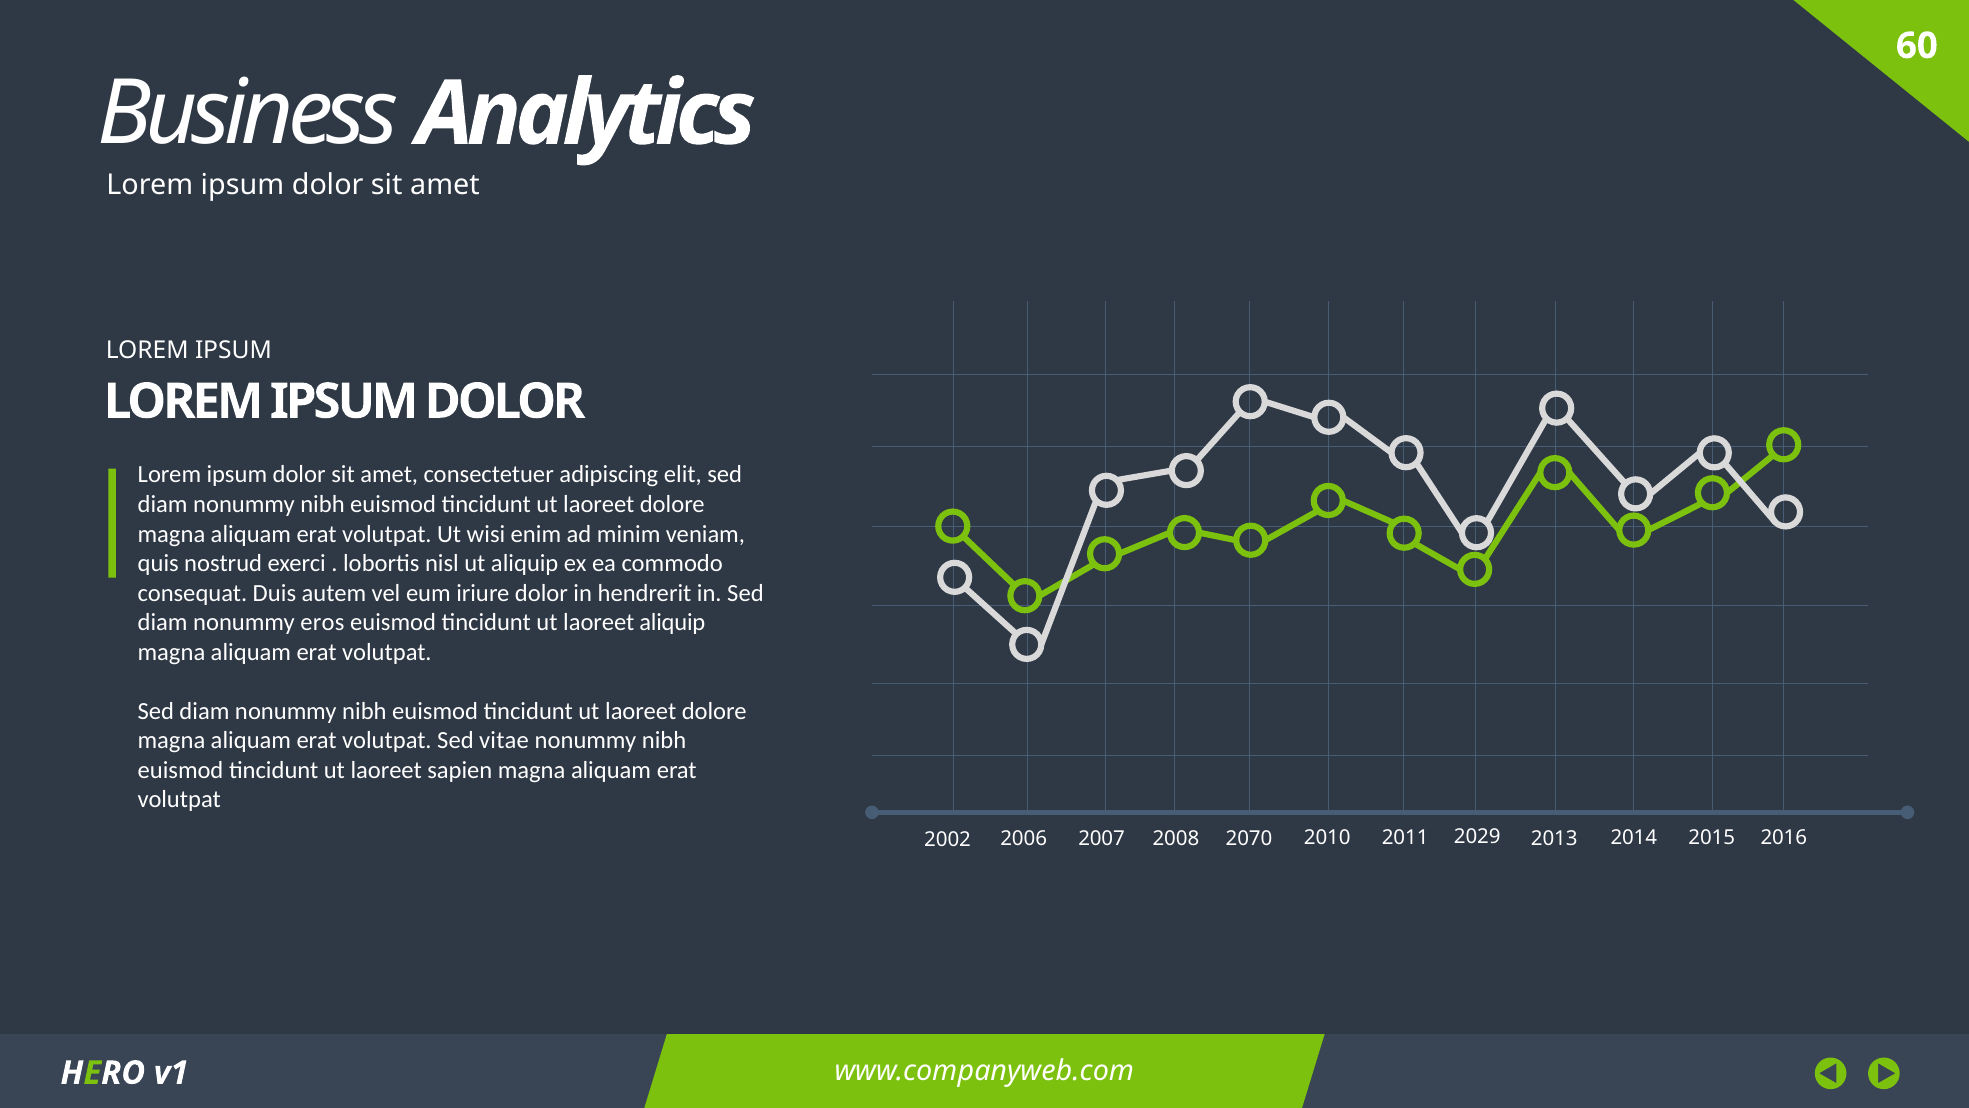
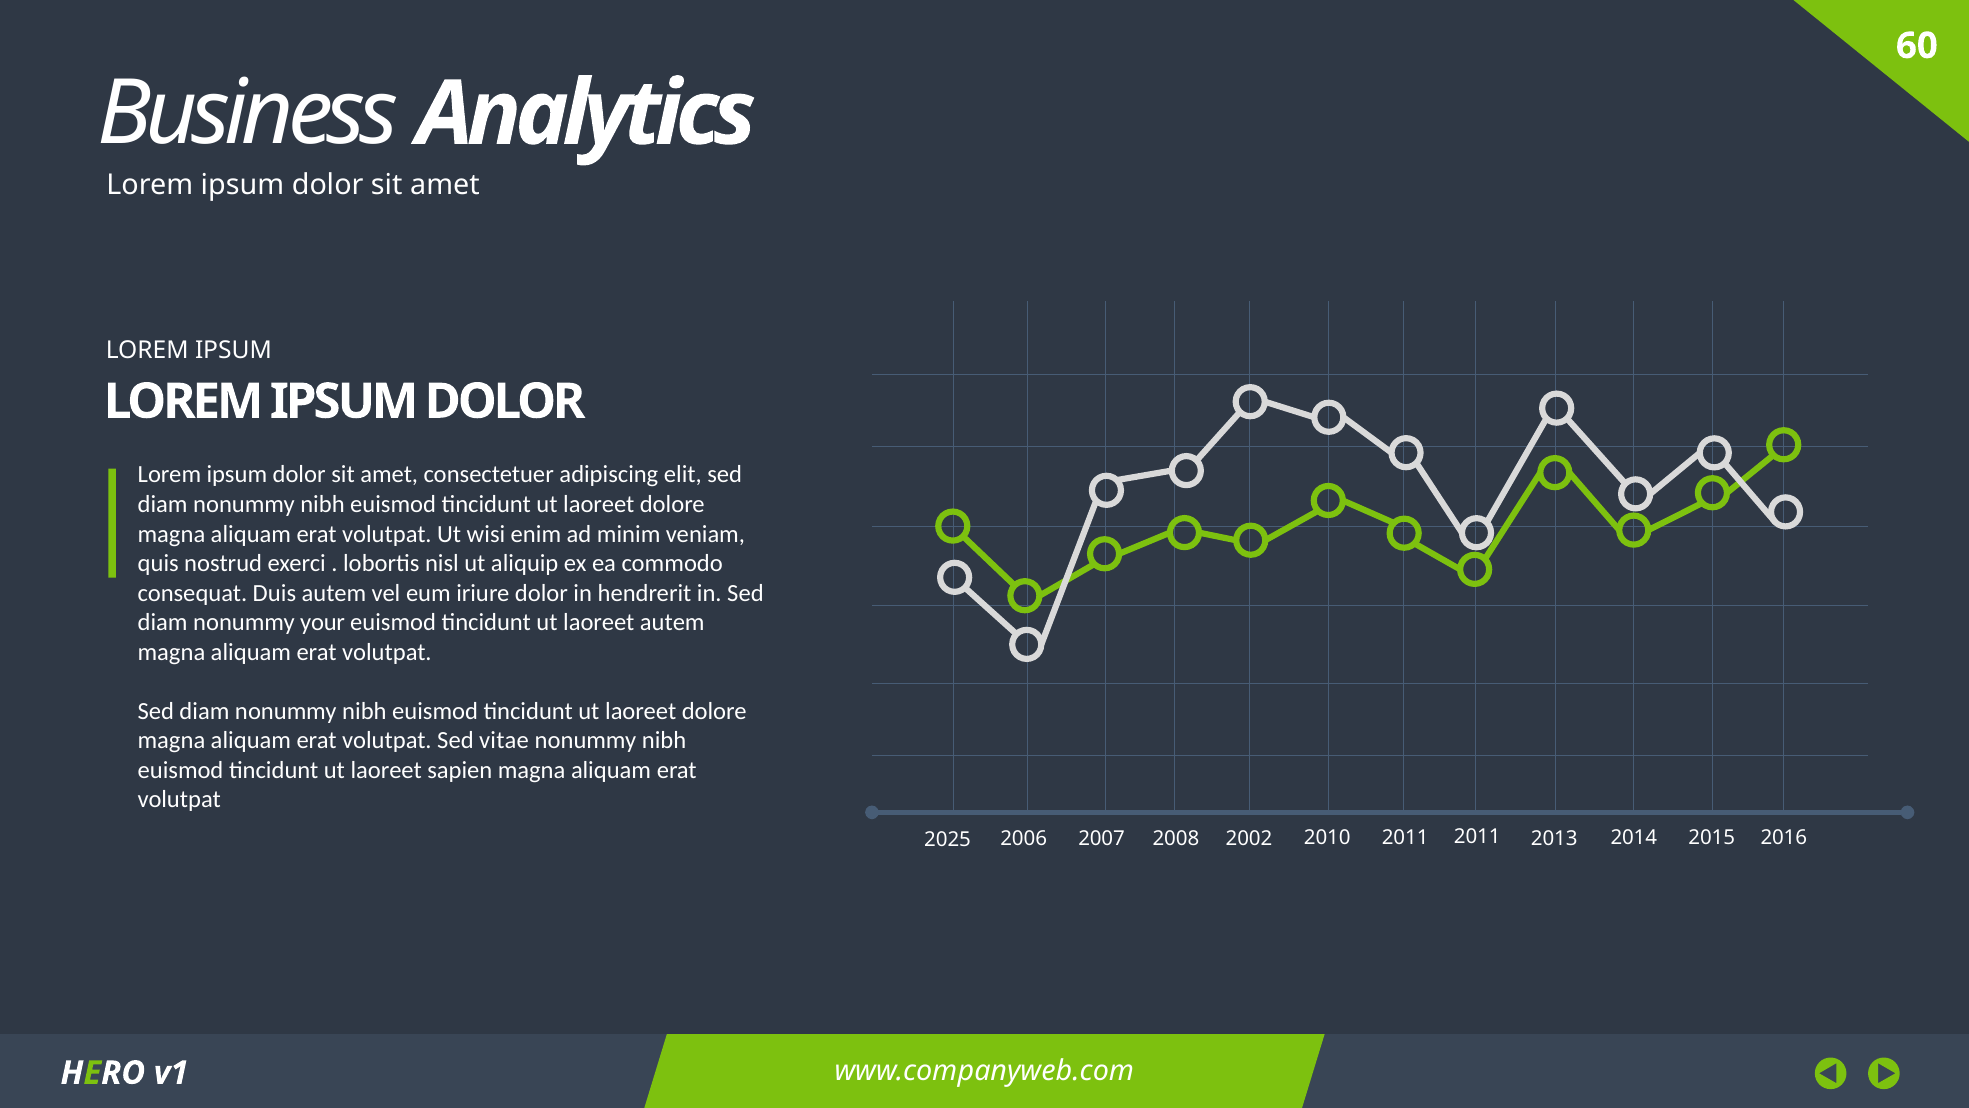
eros: eros -> your (323, 622)
laoreet aliquip: aliquip -> autem (672, 622)
2029: 2029 -> 2011 (1477, 837)
2070: 2070 -> 2002 (1249, 838)
2002: 2002 -> 2025 (948, 839)
